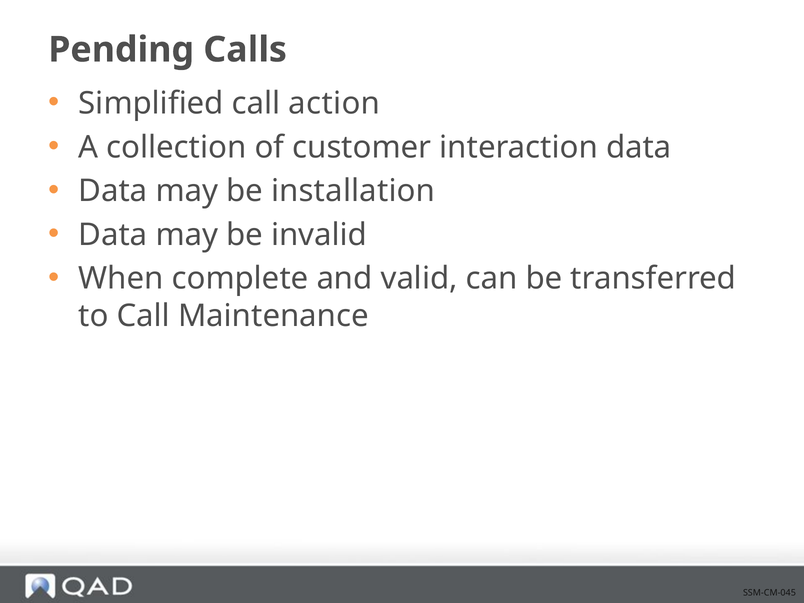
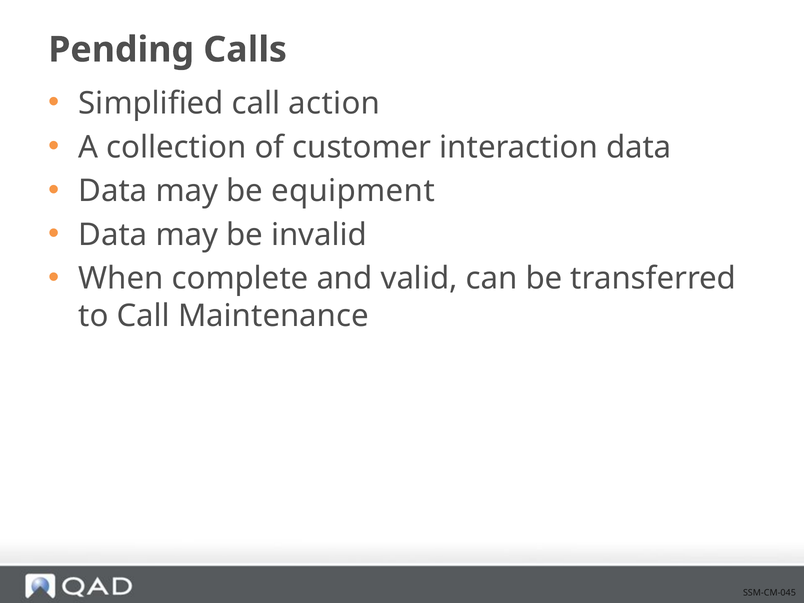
installation: installation -> equipment (353, 191)
